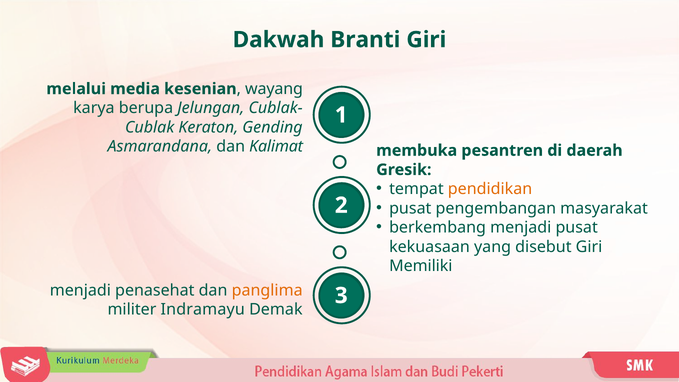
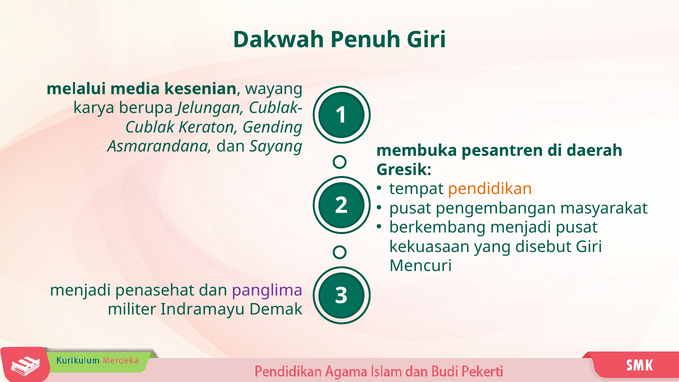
Branti: Branti -> Penuh (365, 40)
Kalimat: Kalimat -> Sayang (276, 147)
Memiliki: Memiliki -> Mencuri (421, 266)
panglima colour: orange -> purple (267, 290)
